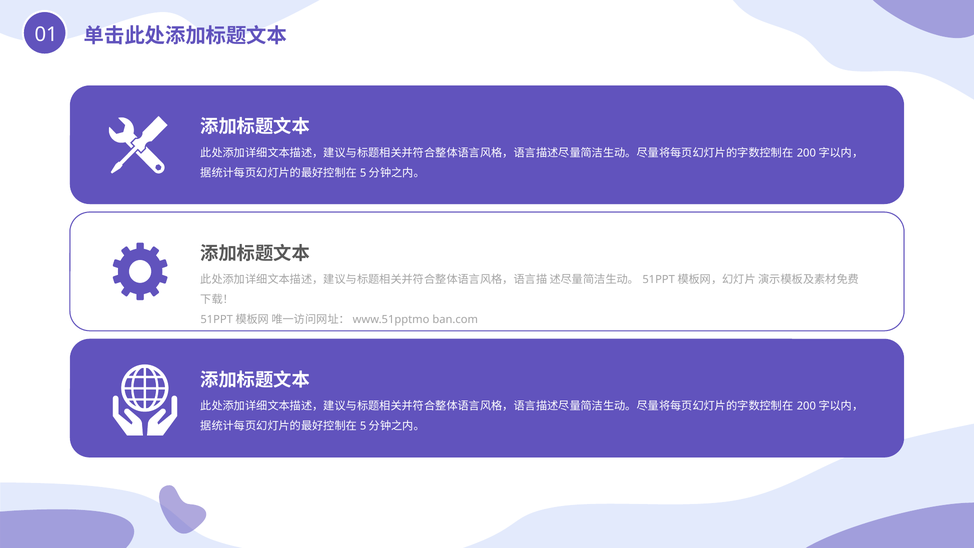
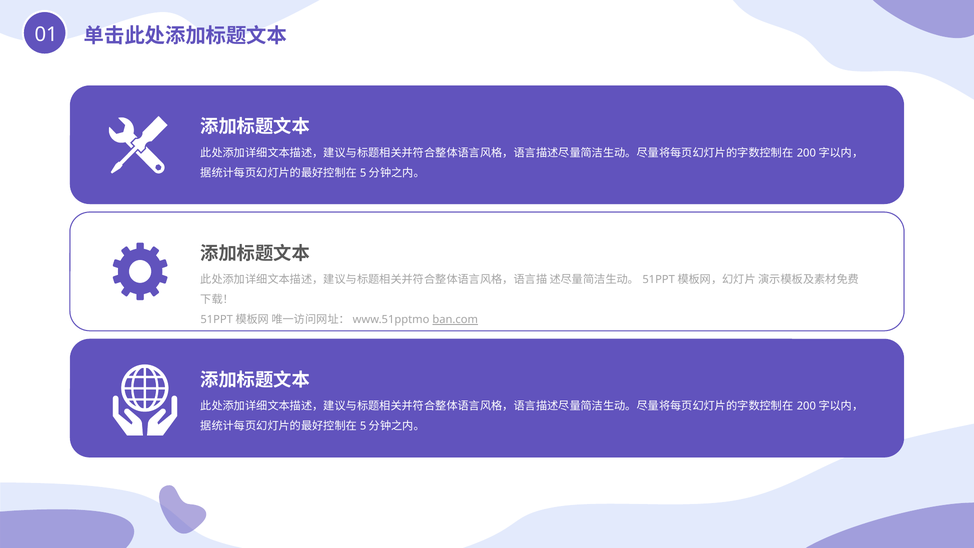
ban.com underline: none -> present (455, 320)
